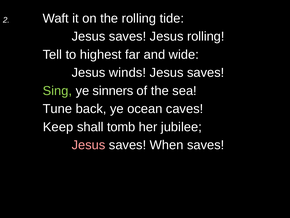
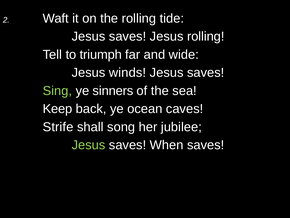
highest: highest -> triumph (101, 54)
Tune: Tune -> Keep (57, 109)
Keep: Keep -> Strife (58, 127)
tomb: tomb -> song (121, 127)
Jesus colour: pink -> light green (89, 145)
